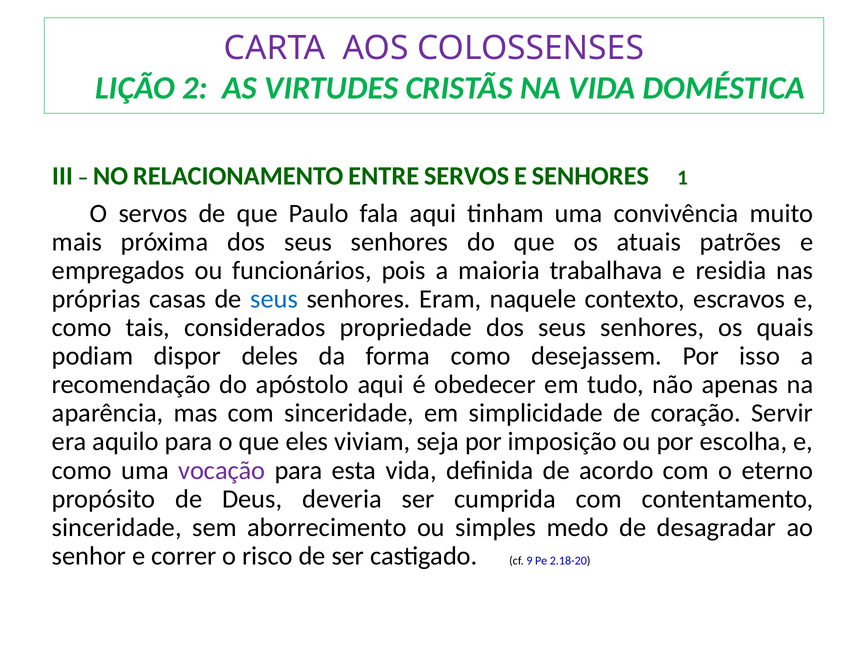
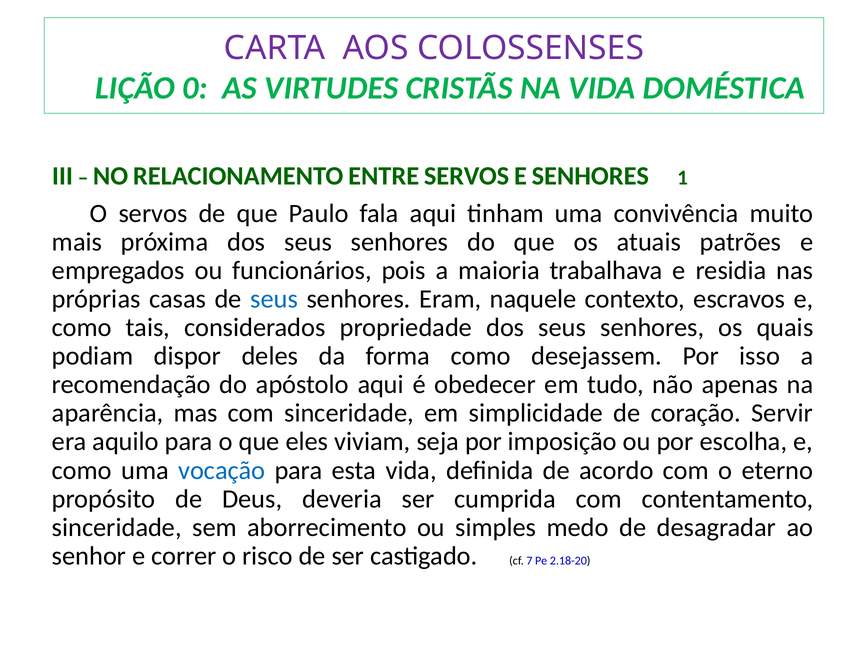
2: 2 -> 0 (195, 88)
vocação colour: purple -> blue (222, 471)
9: 9 -> 7 (529, 561)
